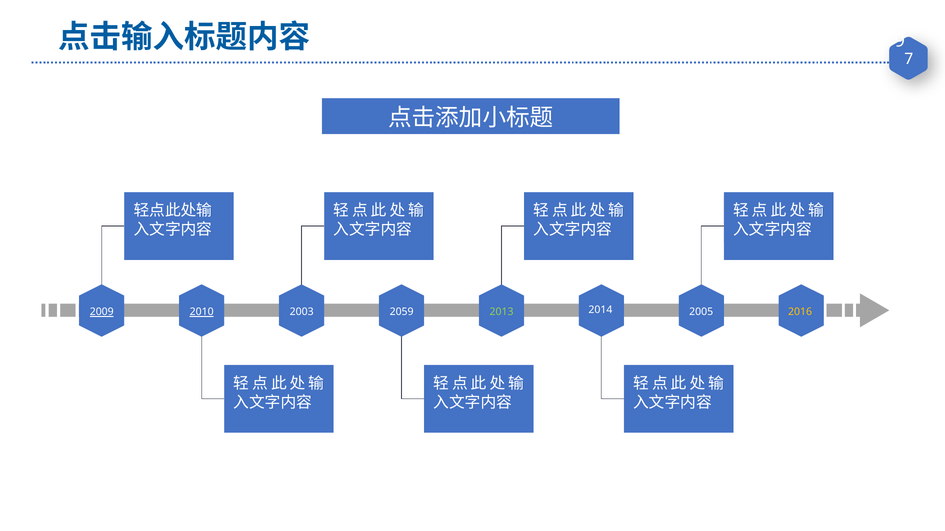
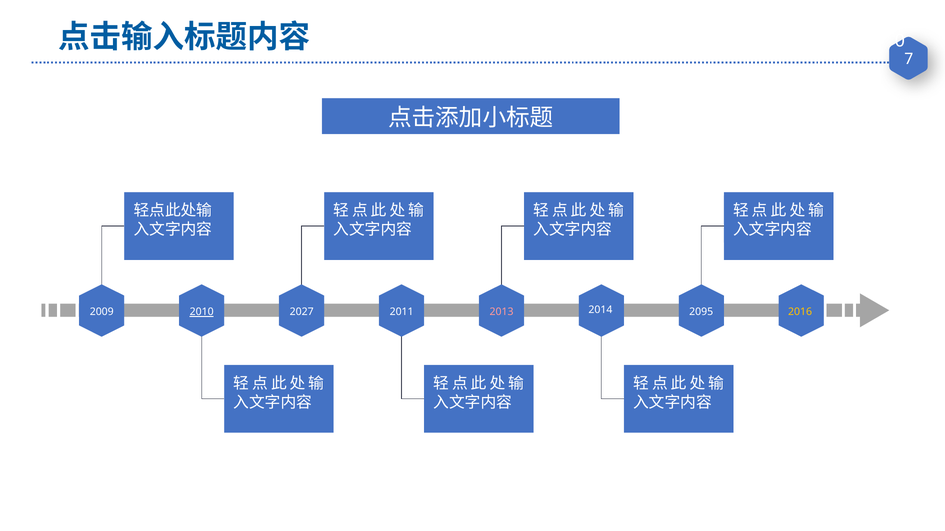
9: 9 -> 0 (900, 41)
2009 underline: present -> none (102, 312)
2003: 2003 -> 2027 (302, 312)
2059: 2059 -> 2011 (402, 312)
2013 colour: light green -> pink (502, 312)
2005: 2005 -> 2095 (701, 312)
